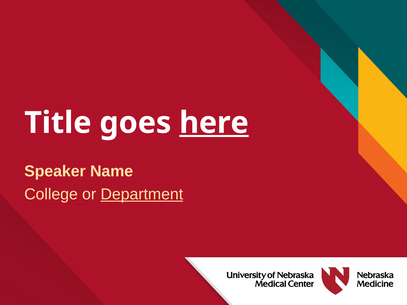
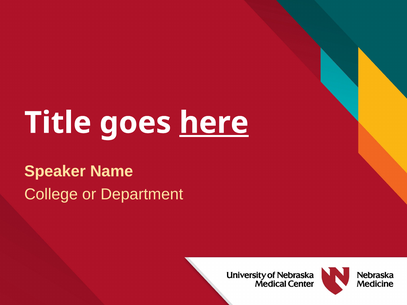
Department underline: present -> none (142, 194)
